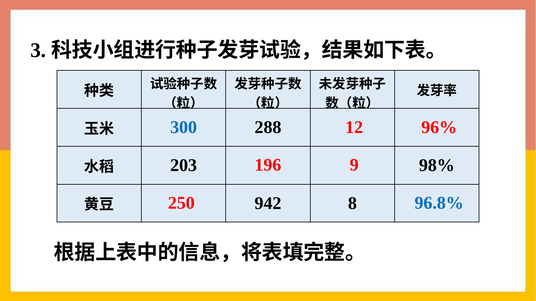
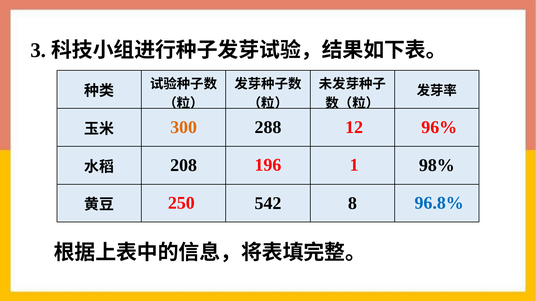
300 colour: blue -> orange (184, 128)
9: 9 -> 1 (354, 165)
203: 203 -> 208 (184, 166)
942: 942 -> 542 (268, 204)
